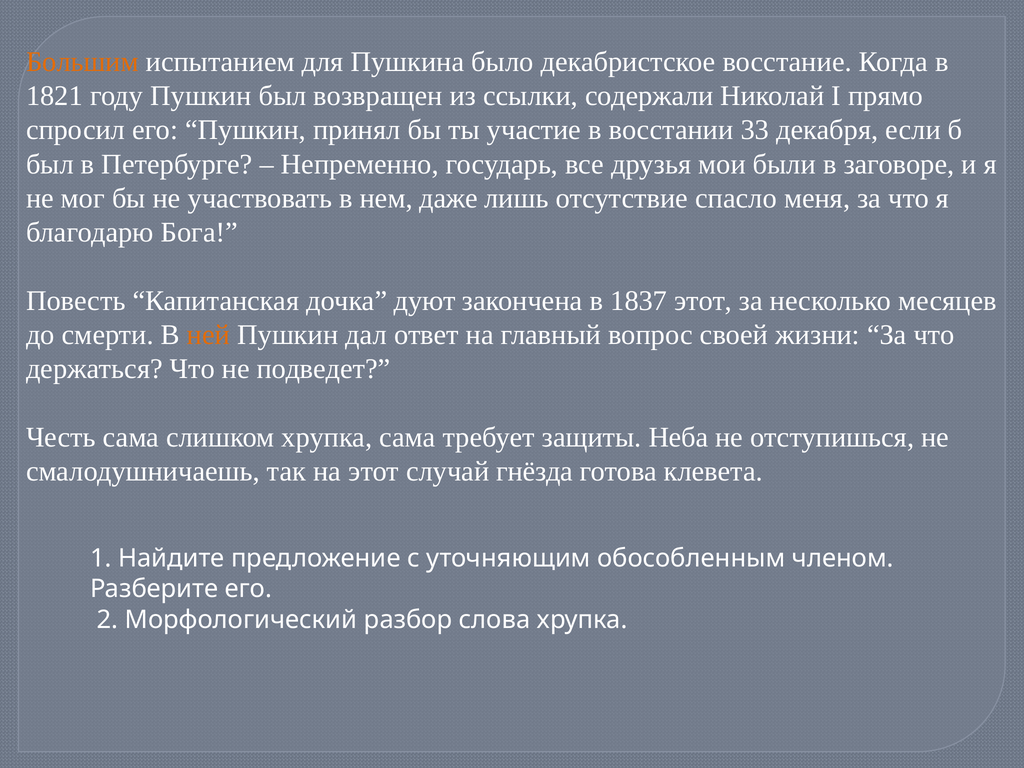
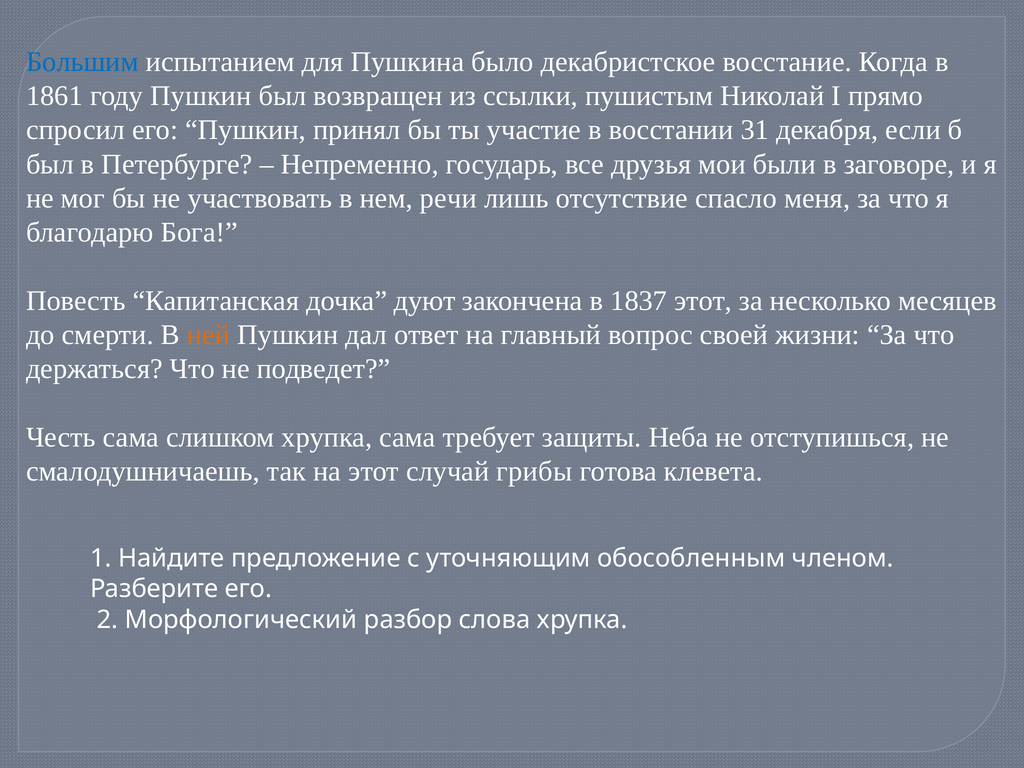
Большим colour: orange -> blue (82, 62)
1821: 1821 -> 1861 (54, 96)
содержали: содержали -> пушистым (649, 96)
33: 33 -> 31 (755, 130)
даже: даже -> речи (448, 198)
гнёзда: гнёзда -> грибы (534, 471)
